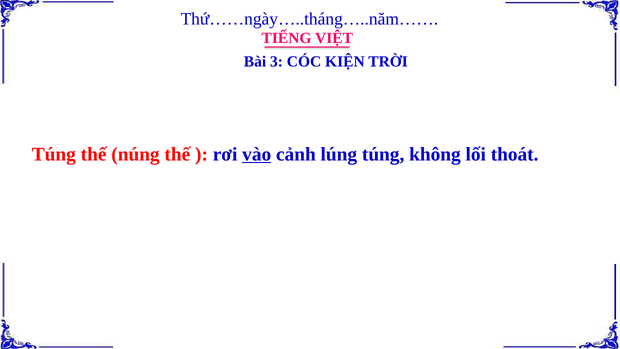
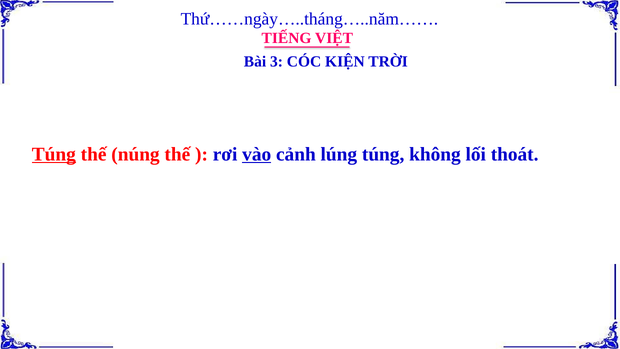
Túng underline: none -> present (54, 154)
